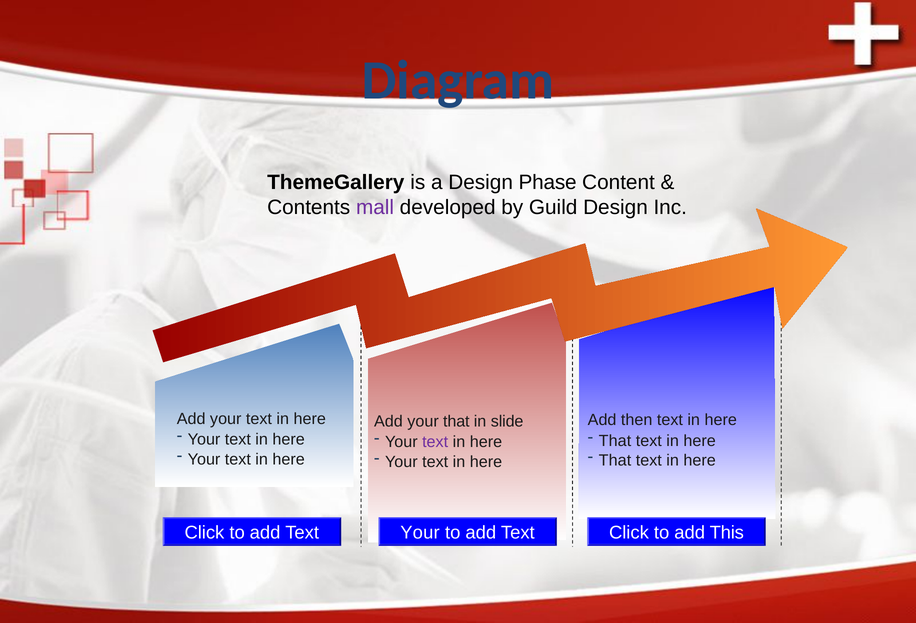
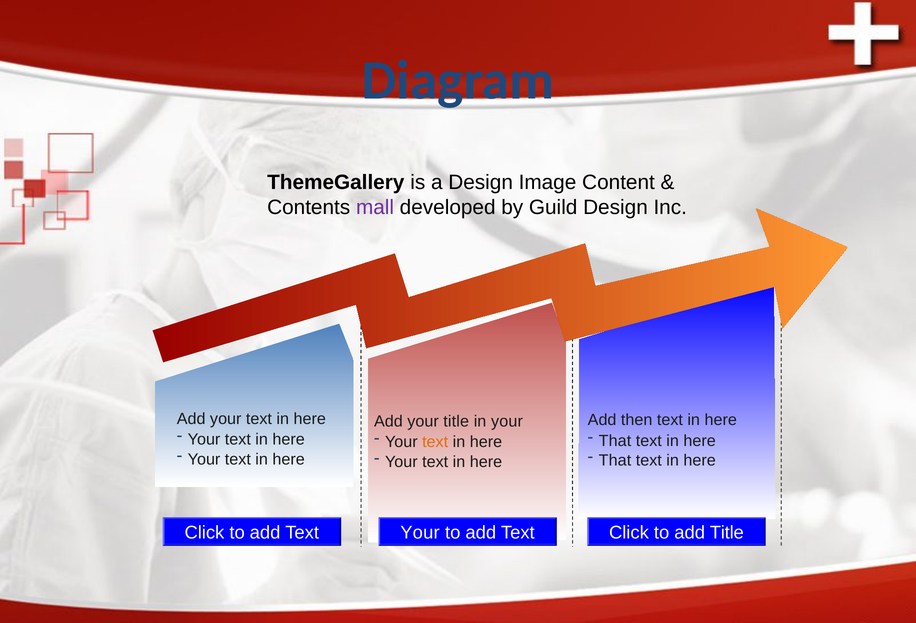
Phase: Phase -> Image (548, 182)
your that: that -> title (456, 422)
in slide: slide -> your (507, 422)
text colour: purple -> orange (435, 442)
add This: This -> Title (727, 533)
